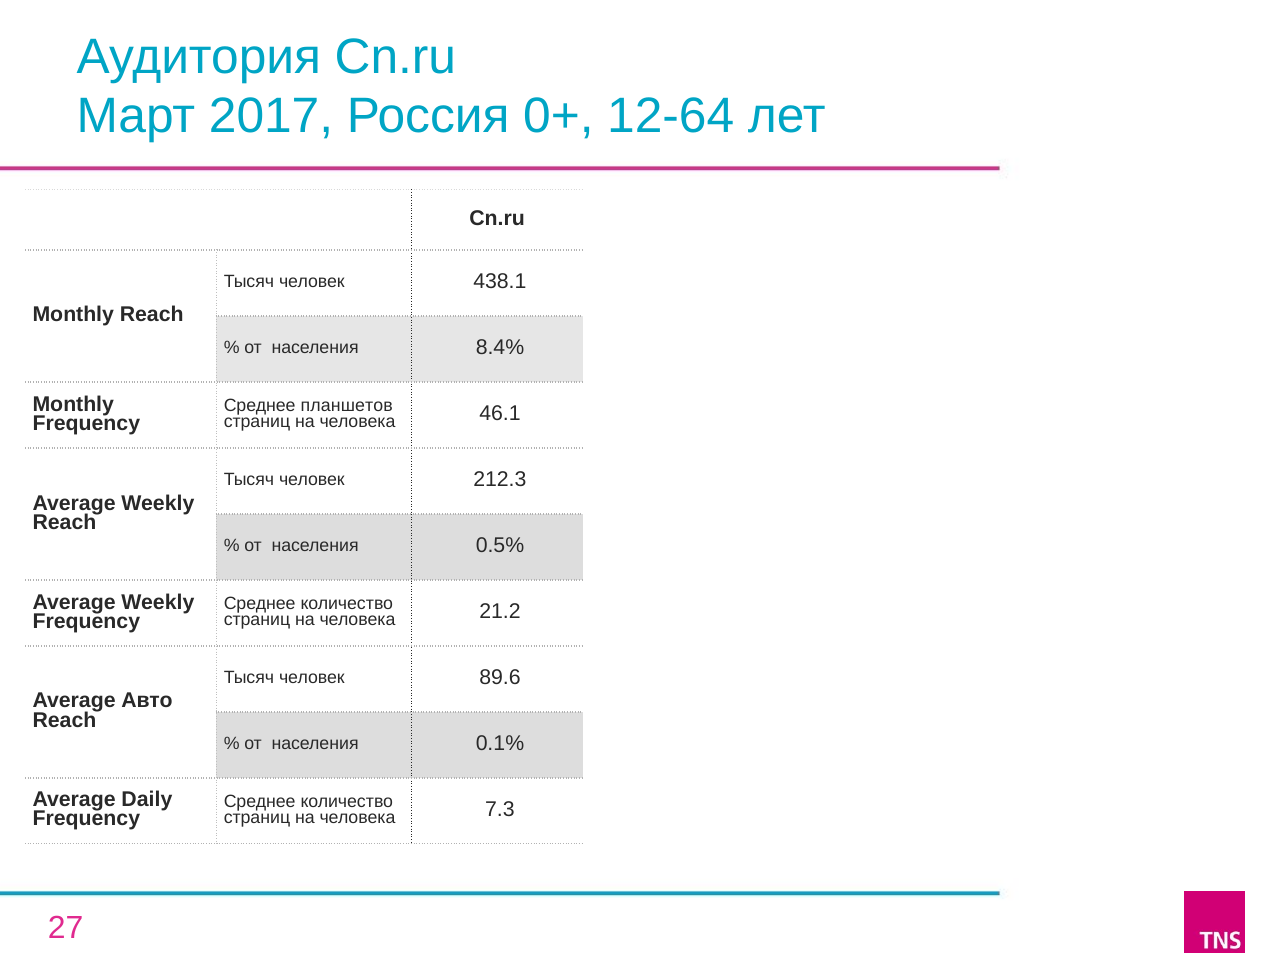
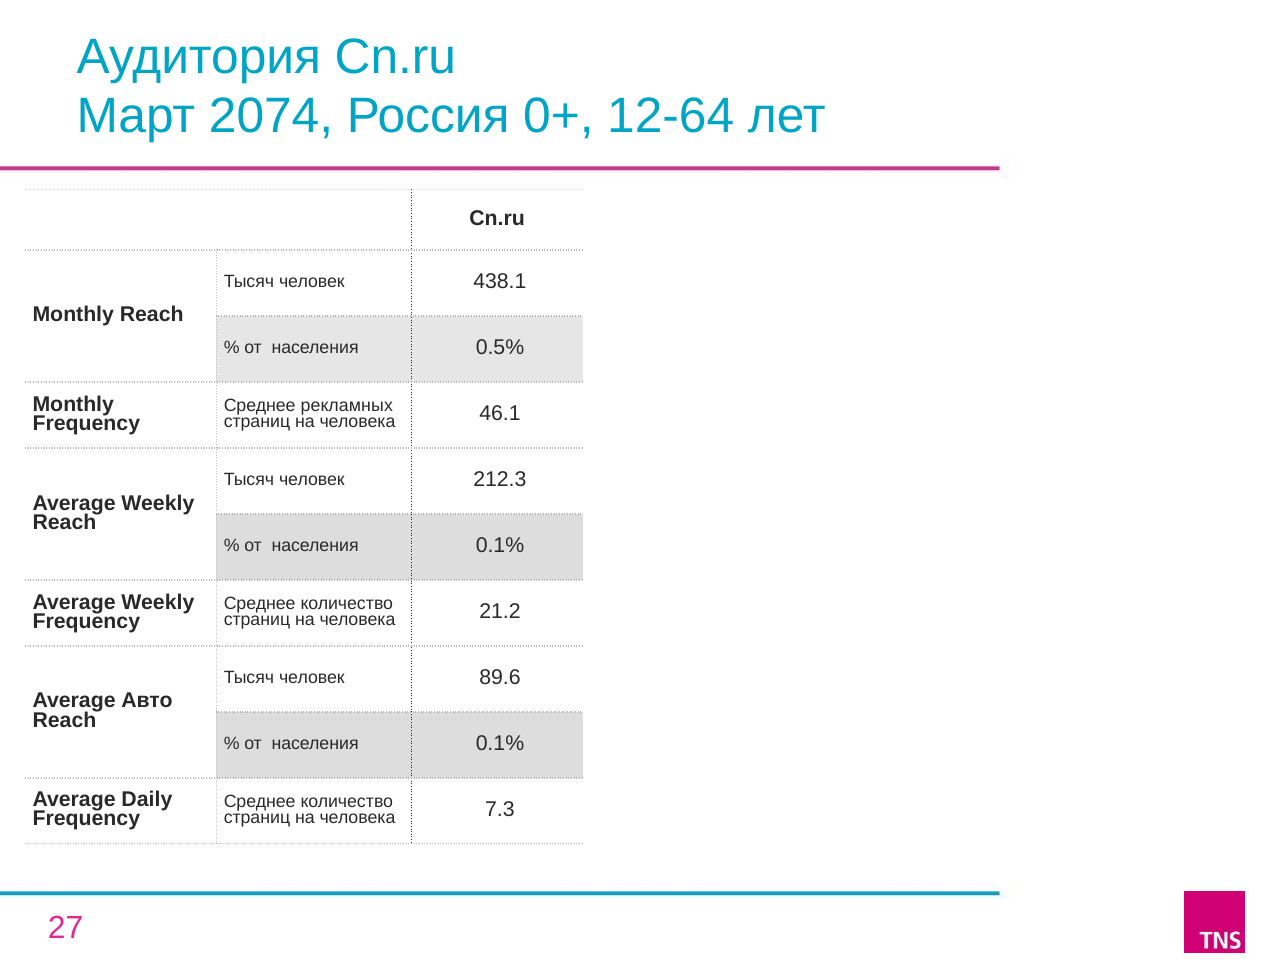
2017: 2017 -> 2074 (271, 116)
8.4%: 8.4% -> 0.5% (500, 348)
планшетов: планшетов -> рекламных (347, 406)
0.5%: 0.5% -> 0.1% (500, 545)
